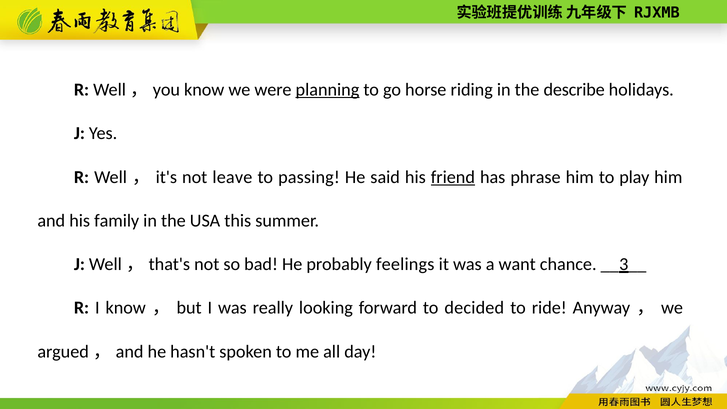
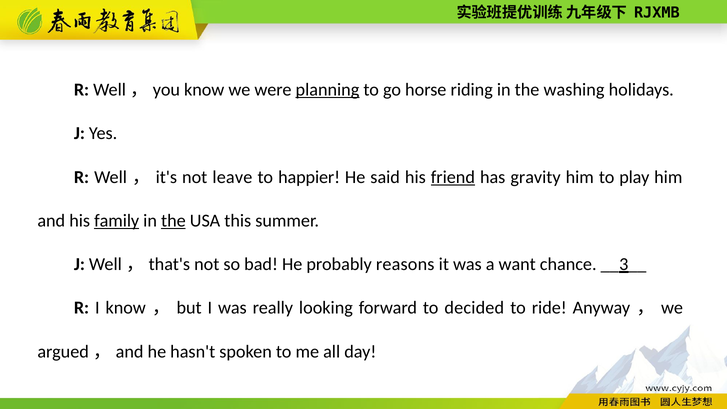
describe: describe -> washing (574, 90)
passing: passing -> happier (309, 177)
phrase: phrase -> gravity (536, 177)
family underline: none -> present (117, 221)
the underline: none -> present (173, 221)
feelings: feelings -> reasons (405, 264)
